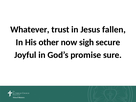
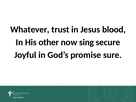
fallen: fallen -> blood (114, 30)
sigh: sigh -> sing (87, 42)
